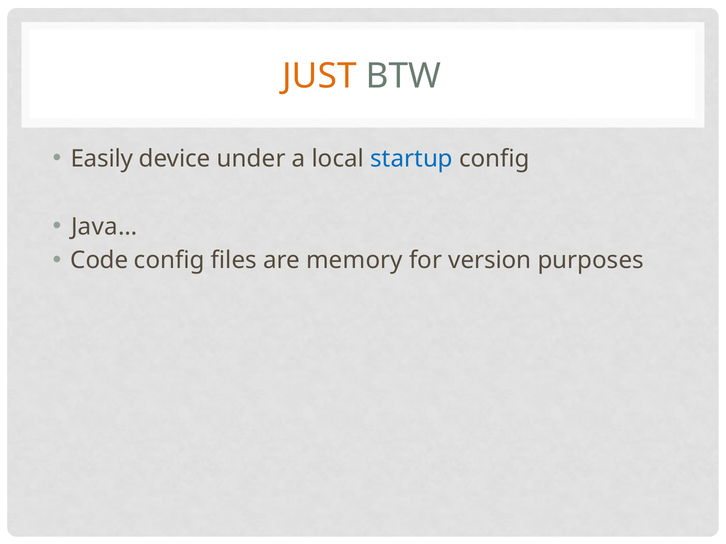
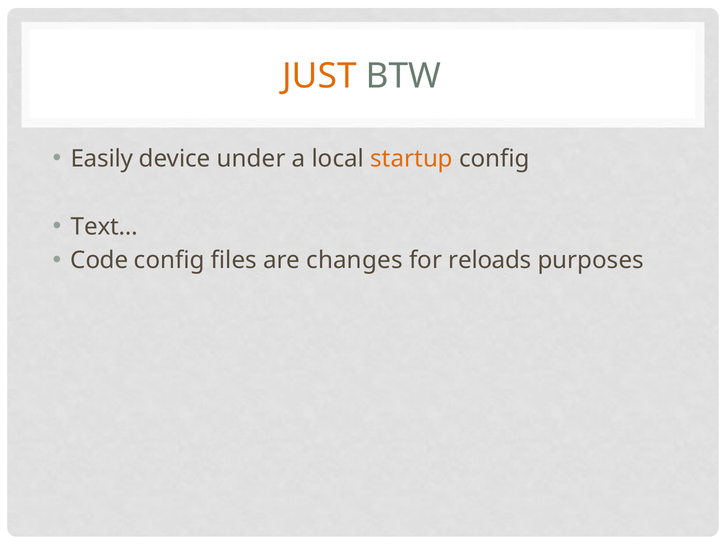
startup colour: blue -> orange (412, 159)
Java…: Java… -> Text… (104, 227)
memory: memory -> changes (354, 261)
version: version -> reloads (490, 261)
